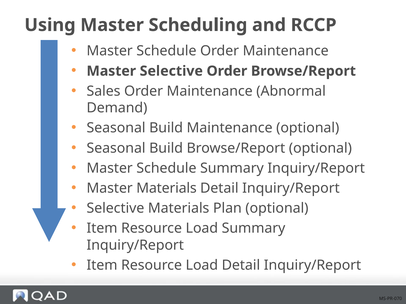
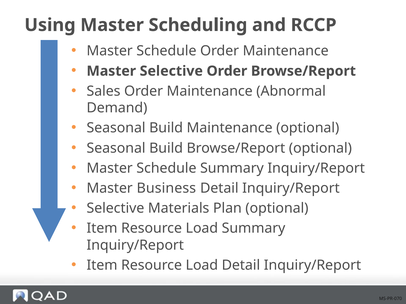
Master Materials: Materials -> Business (166, 188)
